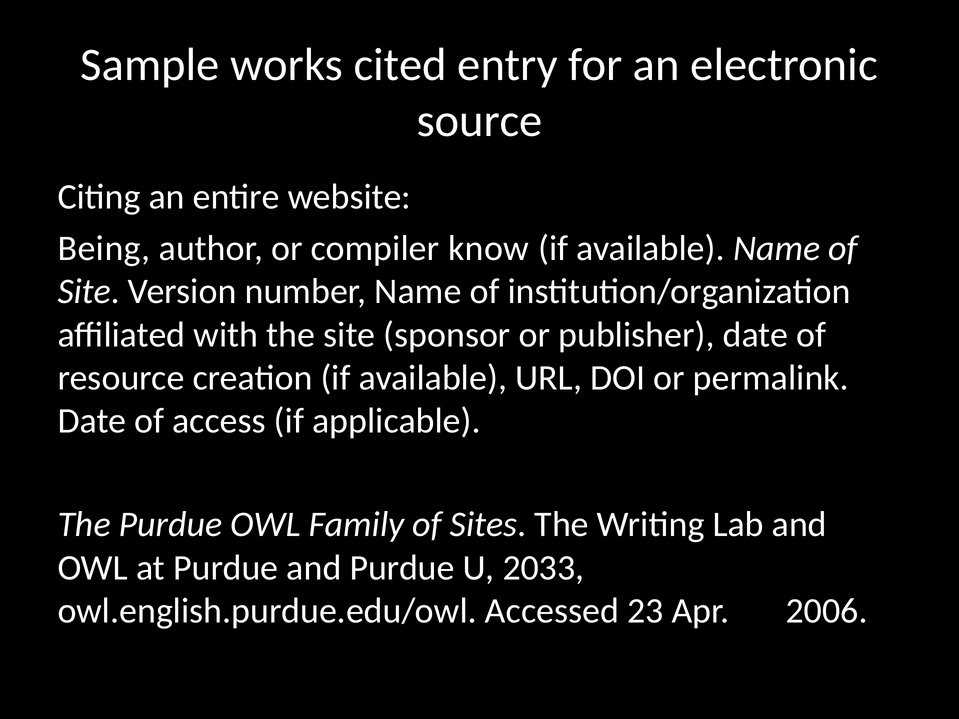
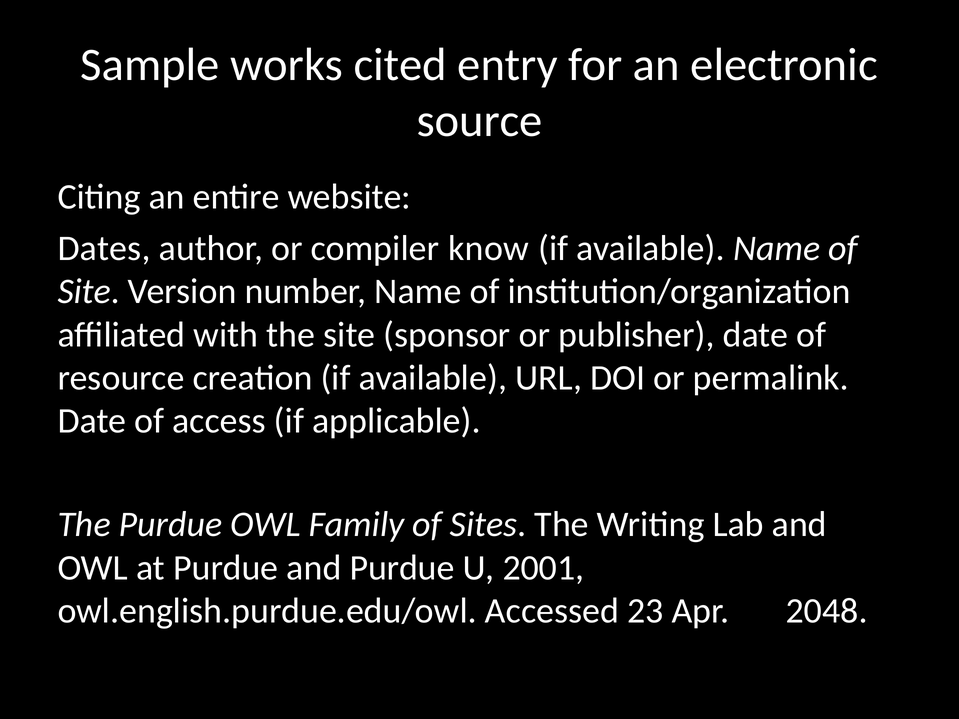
Being: Being -> Dates (104, 248)
2033: 2033 -> 2001 (543, 568)
2006: 2006 -> 2048 (827, 611)
